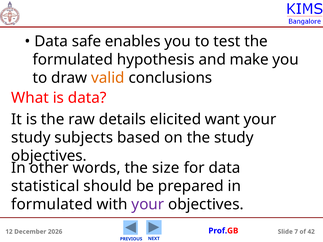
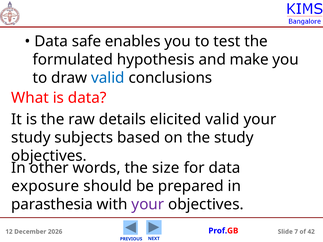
valid colour: orange -> blue (108, 78)
elicited want: want -> valid (222, 119)
statistical: statistical -> exposure (45, 186)
formulated: formulated -> parasthesia (52, 205)
